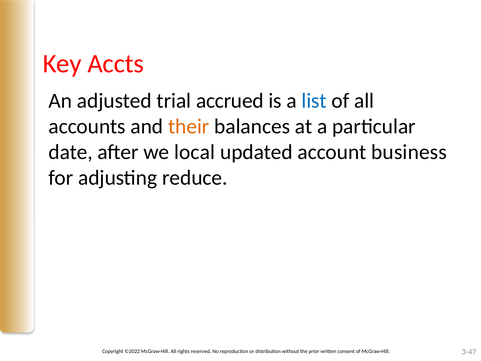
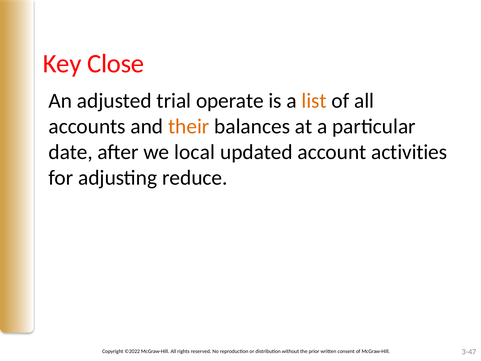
Accts: Accts -> Close (116, 64)
accrued: accrued -> operate (230, 101)
list colour: blue -> orange (314, 101)
business: business -> activities (409, 152)
